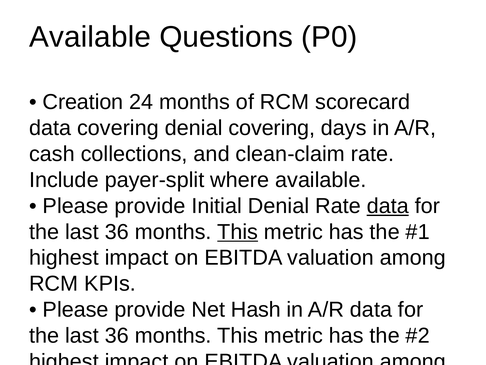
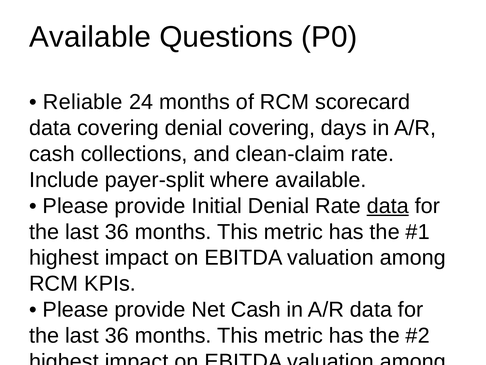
Creation: Creation -> Reliable (83, 102)
This underline: present -> none (238, 232)
Net Hash: Hash -> Cash (256, 309)
